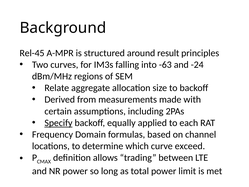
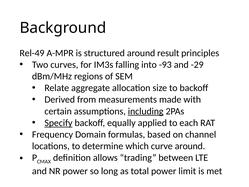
Rel-45: Rel-45 -> Rel-49 (32, 53)
-63: -63 -> -93 (165, 65)
-24: -24 -> -29 (197, 65)
including underline: none -> present (146, 111)
curve exceed: exceed -> around (190, 146)
